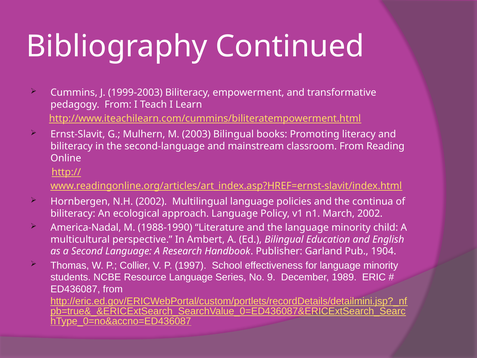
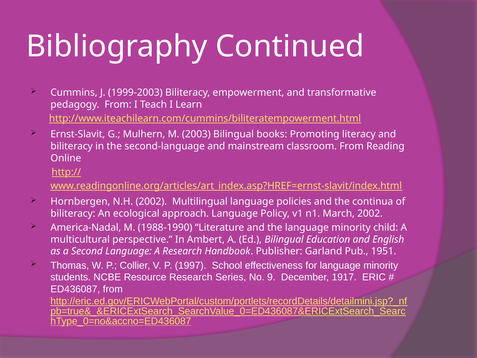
1904: 1904 -> 1951 (384, 251)
Resource Language: Language -> Research (191, 277)
1989: 1989 -> 1917 (344, 277)
